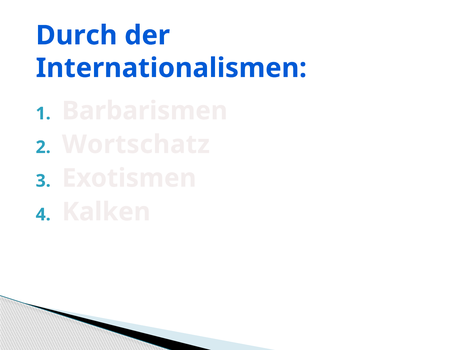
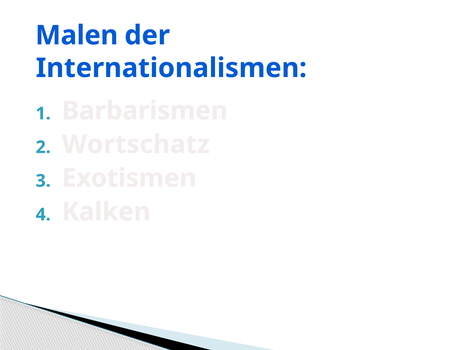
Durch: Durch -> Malen (77, 35)
